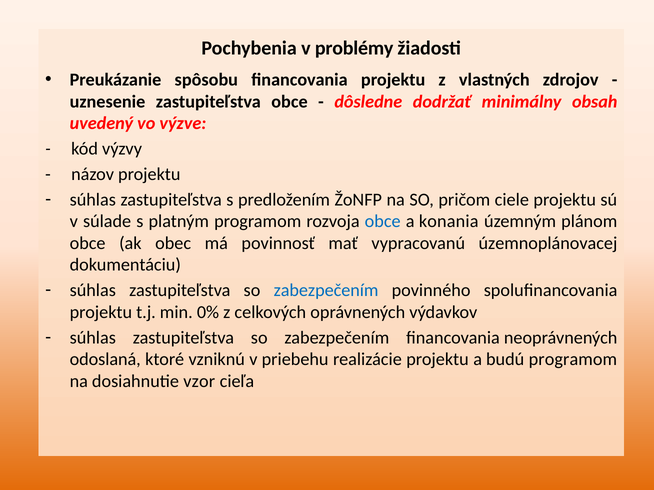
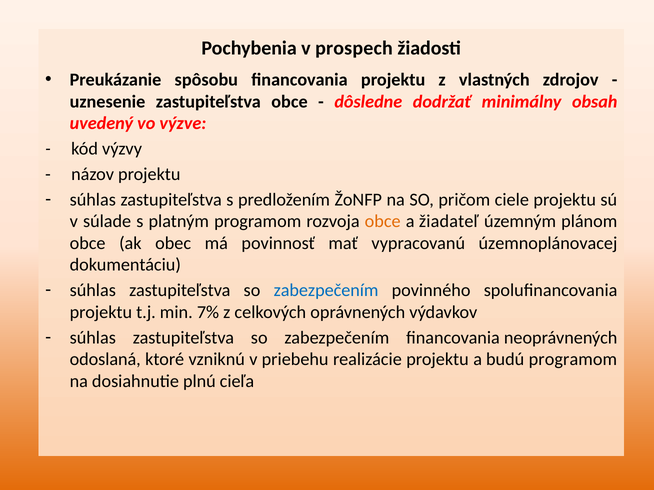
problémy: problémy -> prospech (354, 48)
obce colour: blue -> orange (383, 222)
konania: konania -> žiadateľ (449, 222)
0%: 0% -> 7% (208, 312)
vzor: vzor -> plnú (199, 382)
